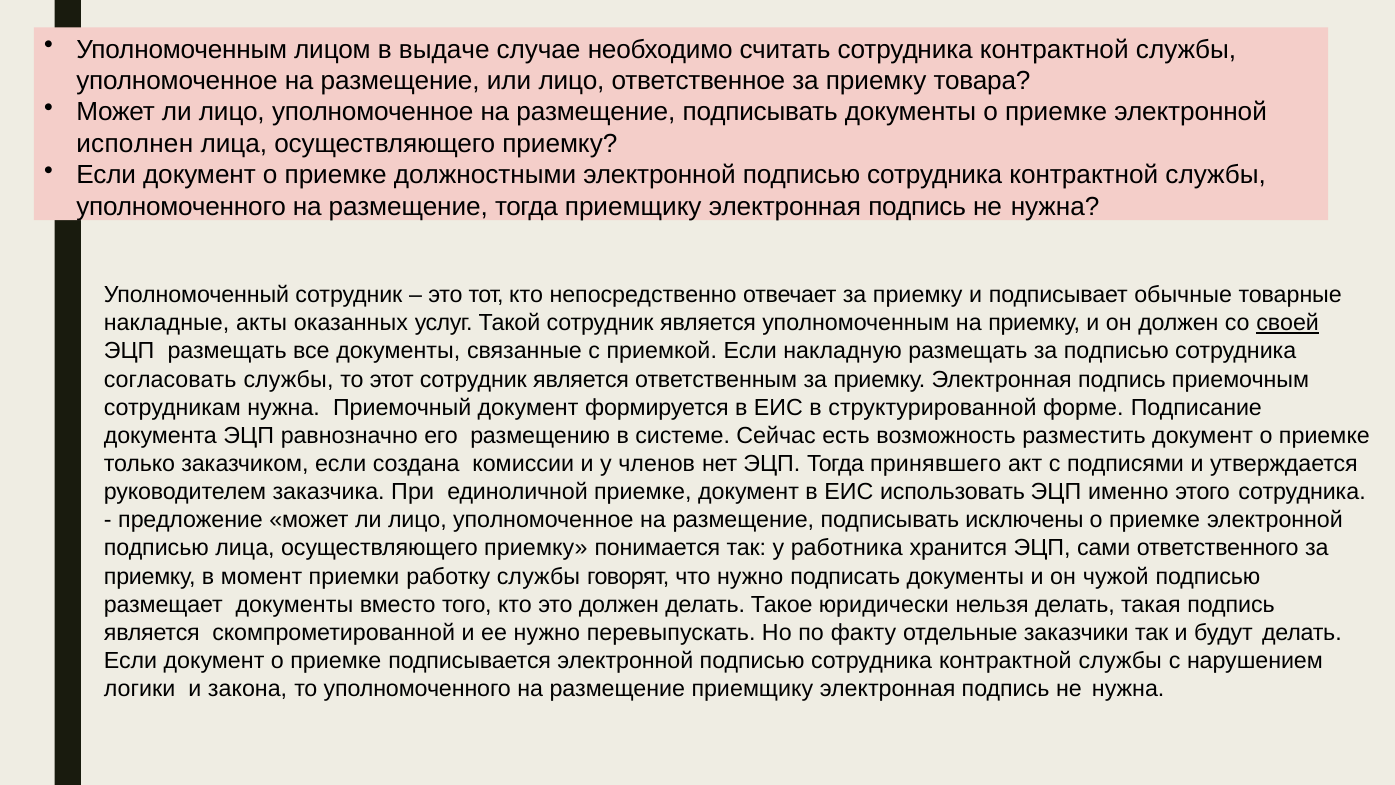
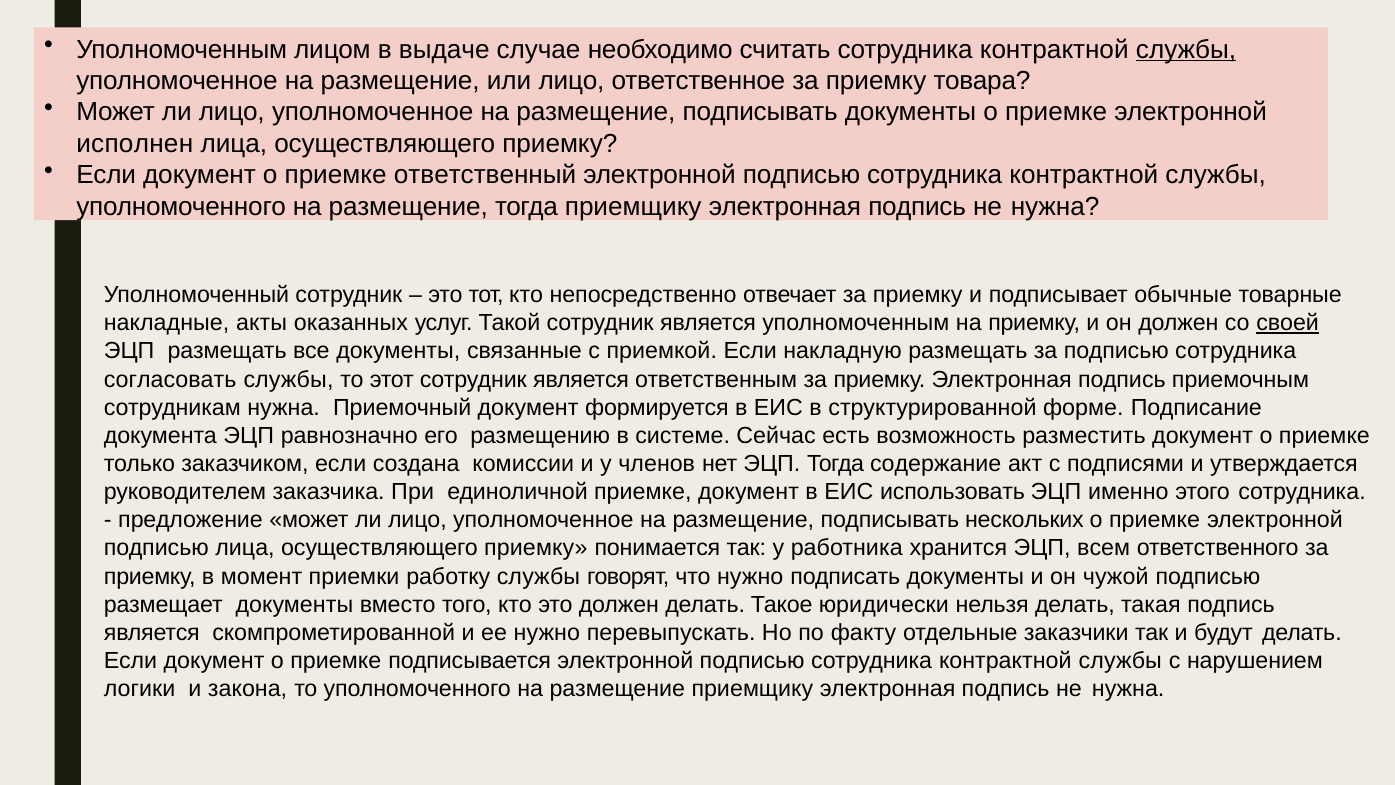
службы underline: none -> present (1186, 49)
должностными: должностными -> ответственный (485, 175)
принявшего: принявшего -> содержание (936, 464)
исключены: исключены -> нескольких (1024, 520)
сами: сами -> всем (1104, 548)
